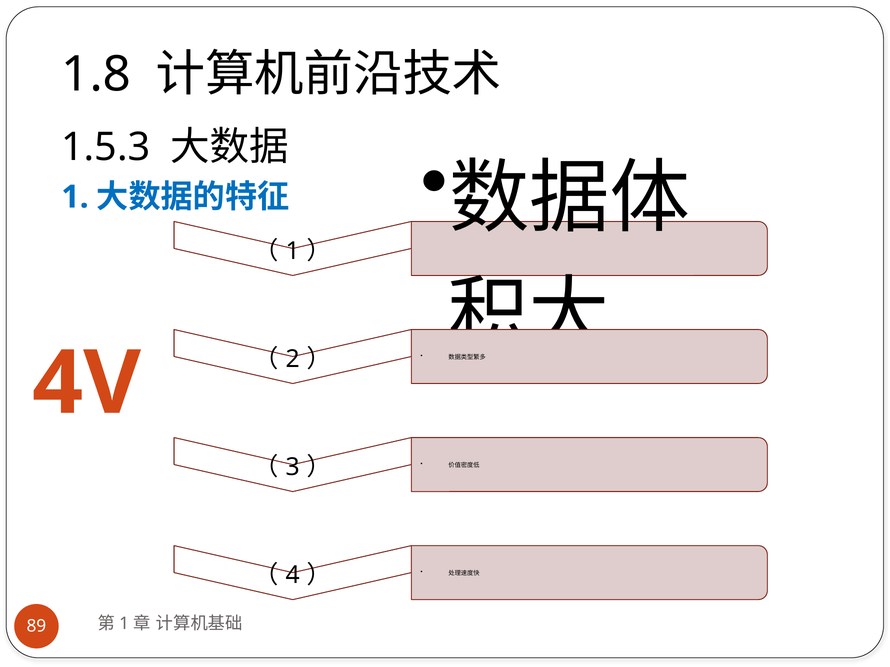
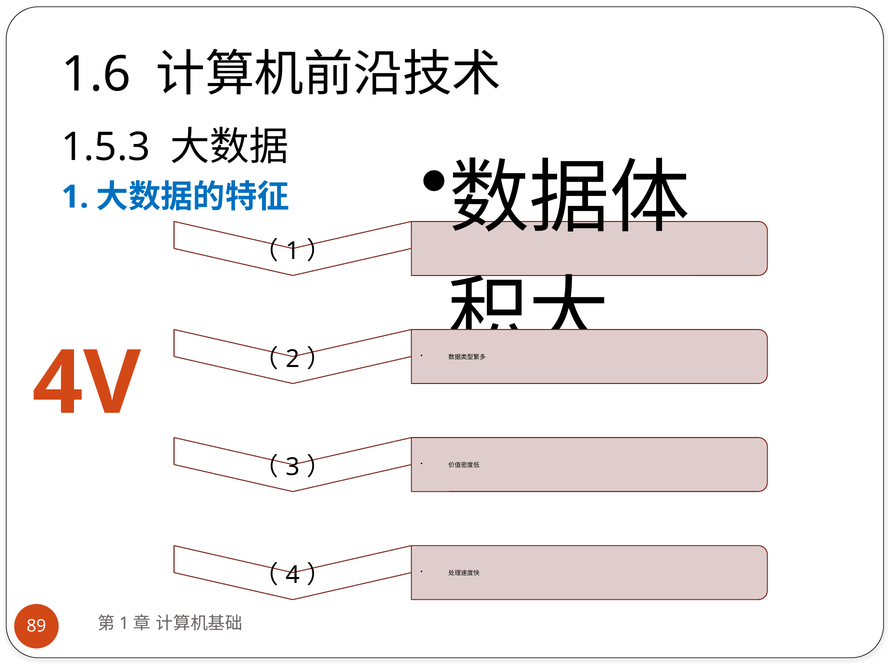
1.8: 1.8 -> 1.6 (96, 74)
